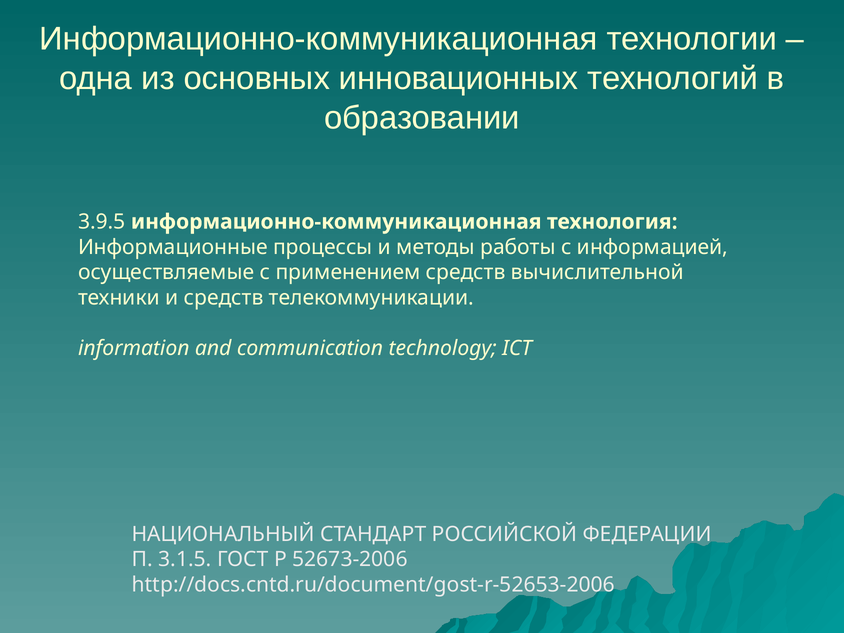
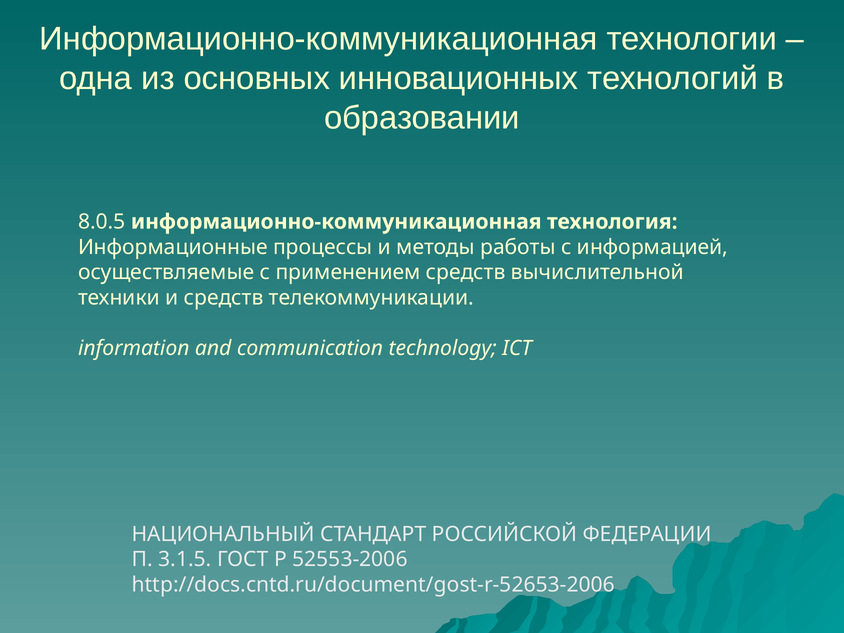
3.9.5: 3.9.5 -> 8.0.5 (102, 222)
52673-2006: 52673-2006 -> 52553-2006 (350, 559)
